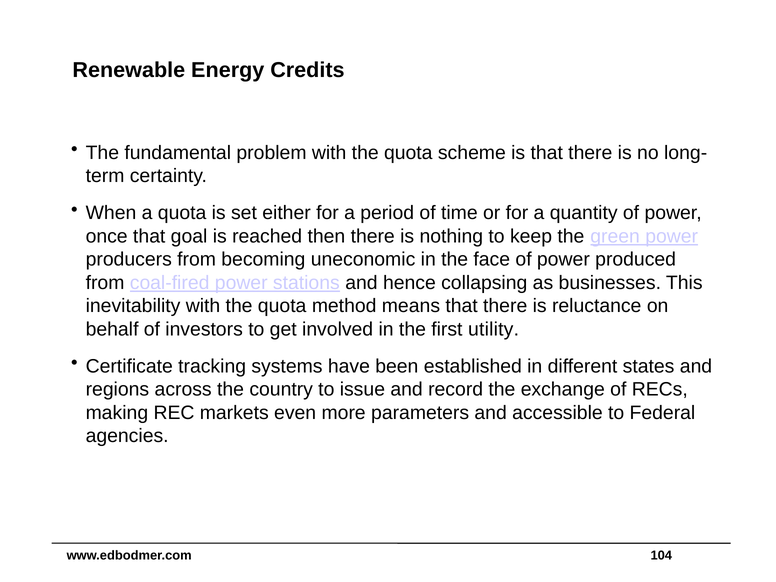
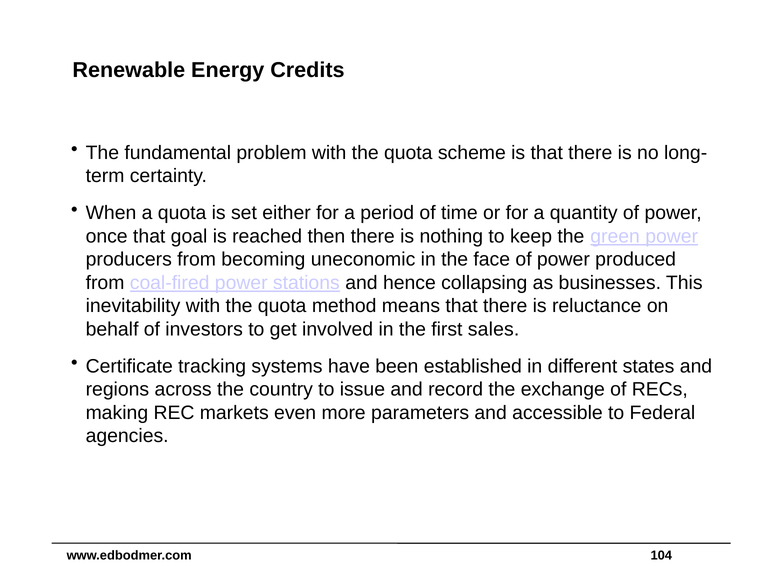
utility: utility -> sales (494, 329)
